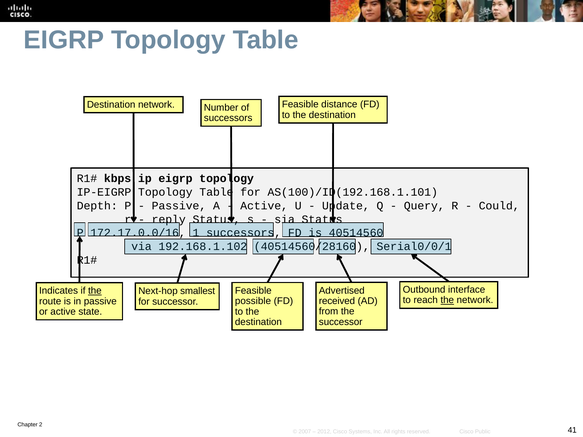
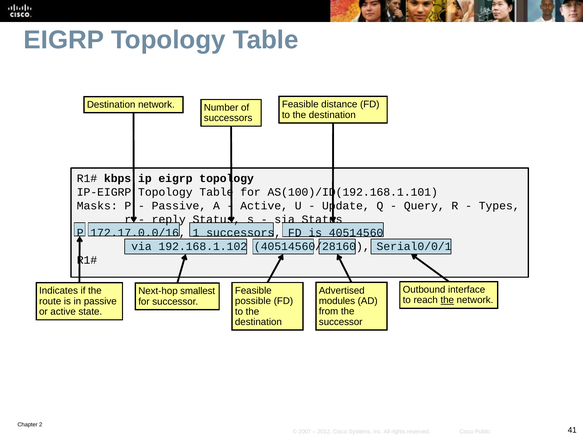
Depth: Depth -> Masks (97, 206)
Could: Could -> Types (499, 206)
the underline: present -> none (95, 291)
received: received -> modules (337, 301)
